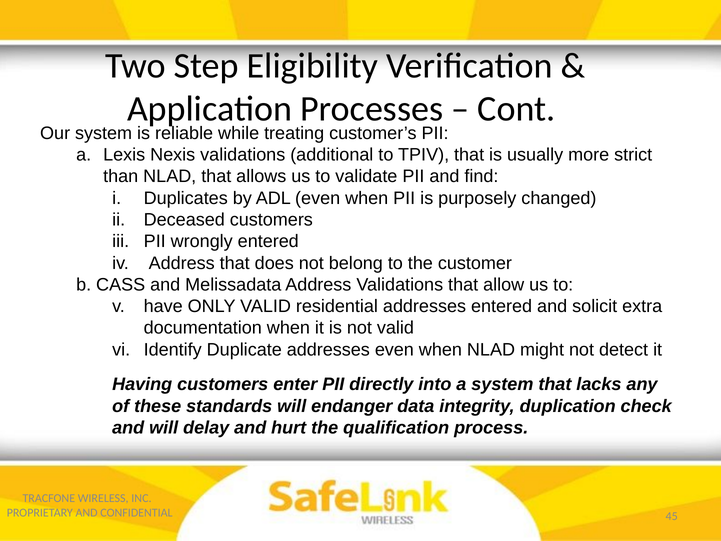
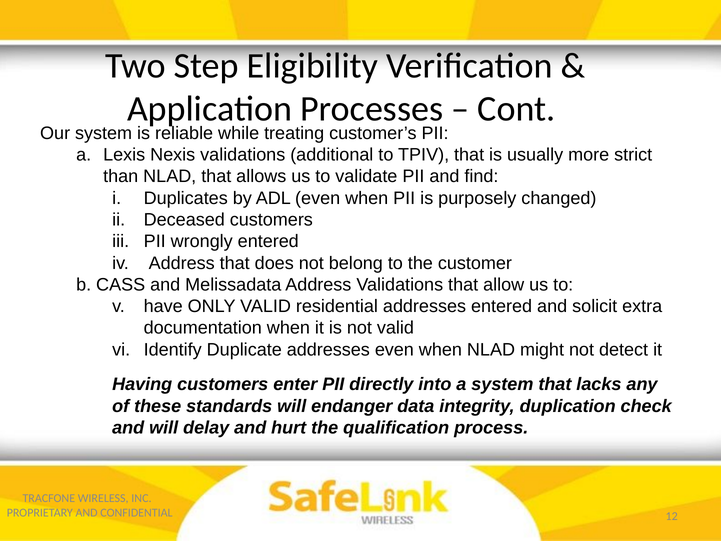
45: 45 -> 12 (672, 516)
